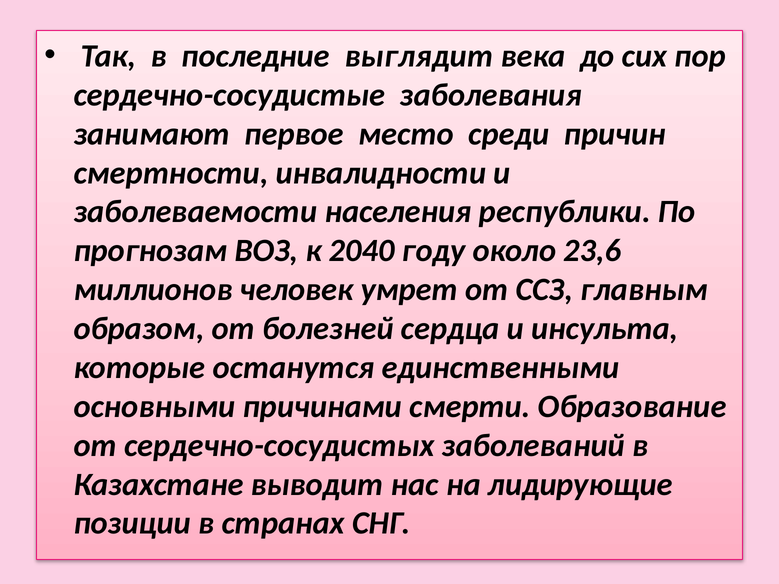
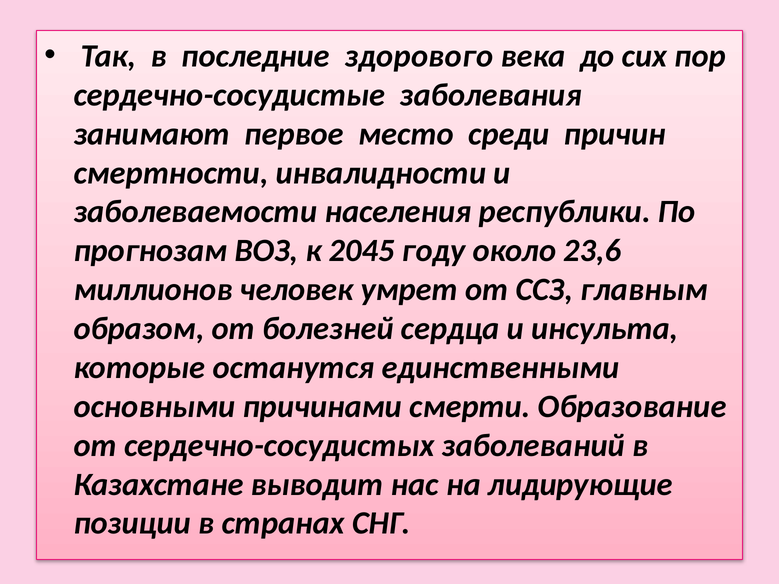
выглядит: выглядит -> здорового (419, 56)
2040: 2040 -> 2045 (362, 251)
